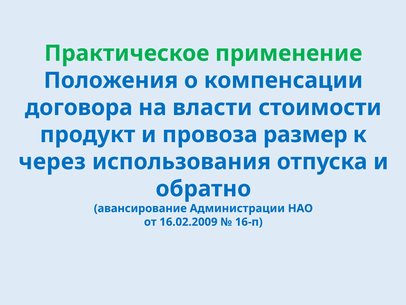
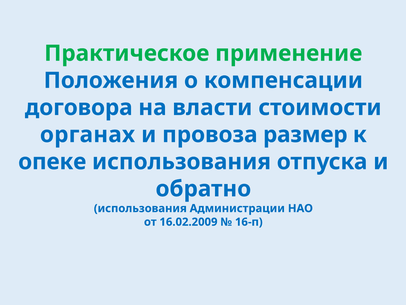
продукт: продукт -> органах (87, 134)
через: через -> опеке (52, 162)
авансирование: авансирование -> использования (140, 208)
